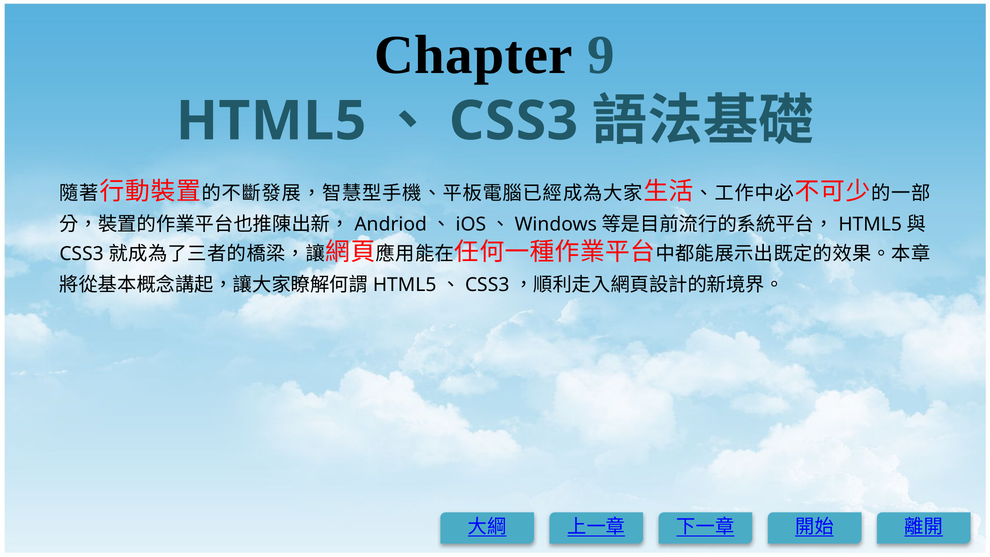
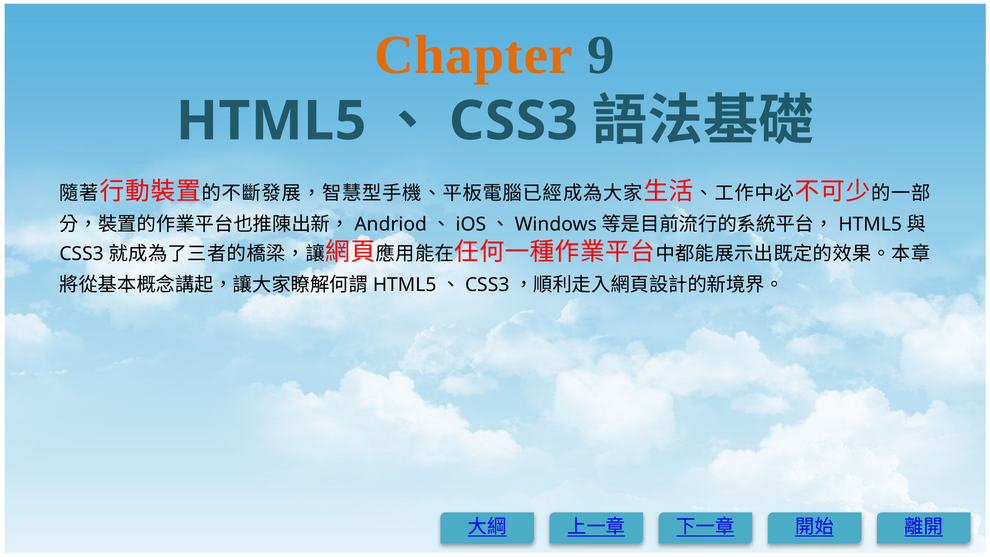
Chapter colour: black -> orange (473, 55)
